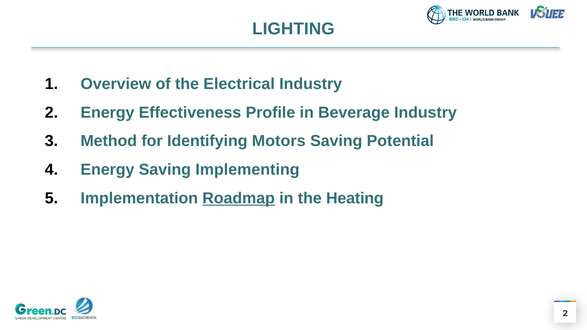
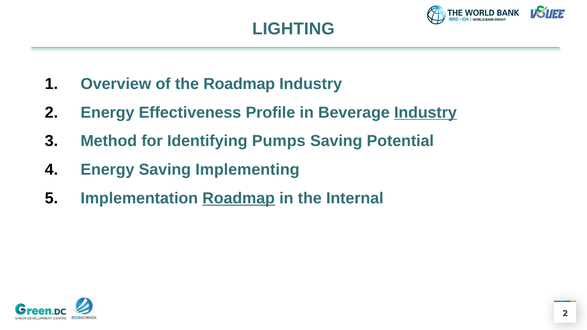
the Electrical: Electrical -> Roadmap (239, 84)
Industry underline: none -> present (425, 113)
Motors: Motors -> Pumps (279, 141)
Heating: Heating -> Internal (355, 198)
